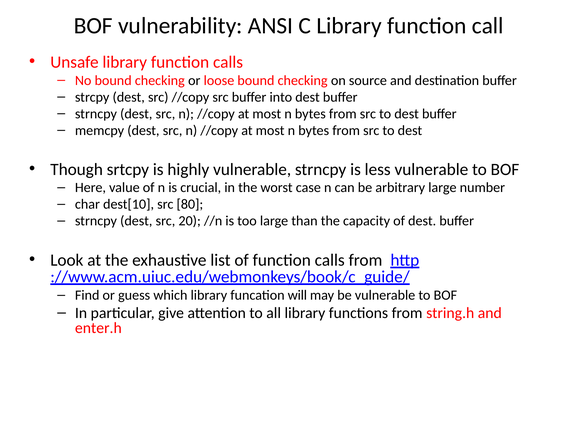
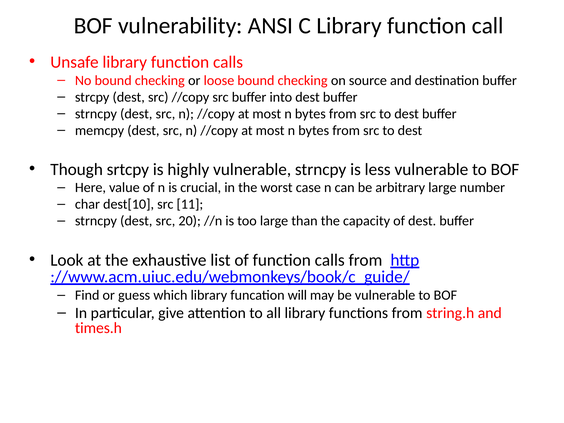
80: 80 -> 11 (190, 204)
enter.h: enter.h -> times.h (98, 328)
